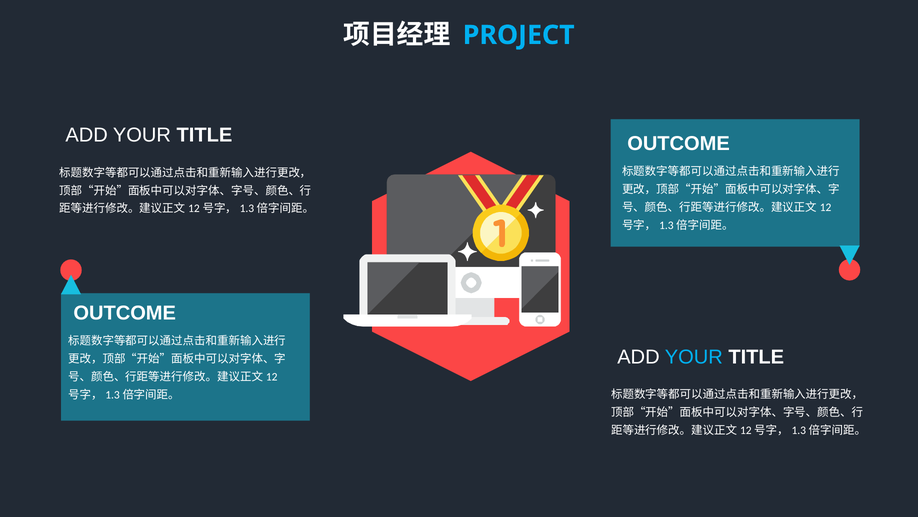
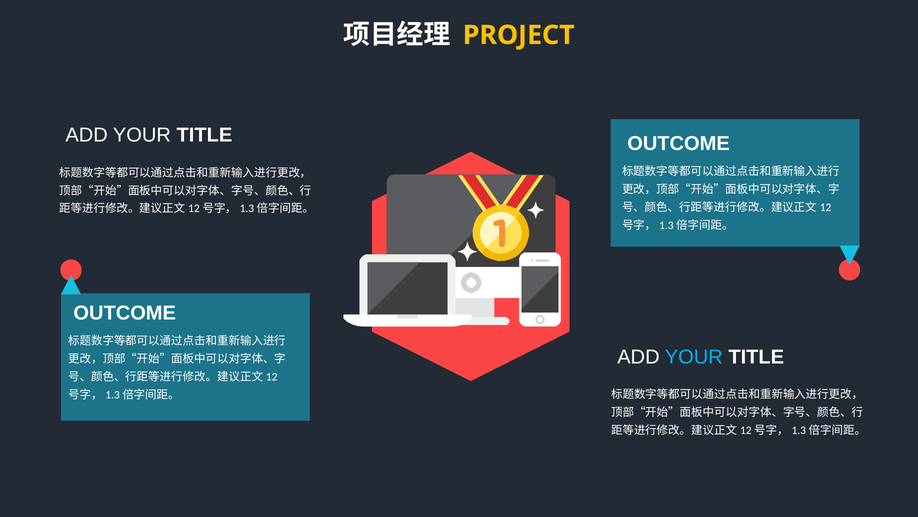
PROJECT colour: light blue -> yellow (519, 35)
